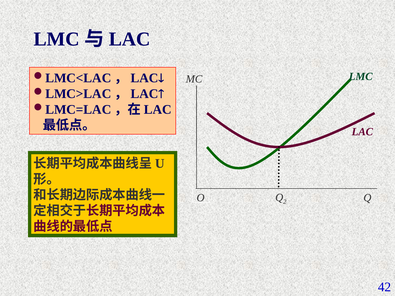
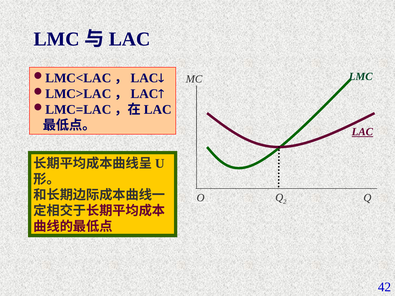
LAC underline: none -> present (362, 132)
